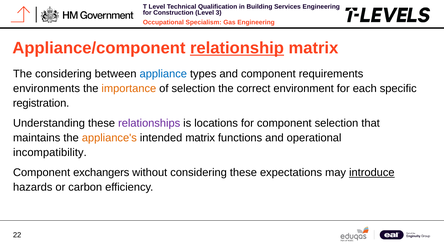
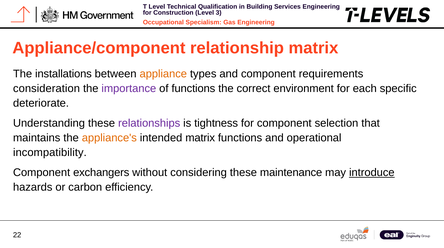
relationship underline: present -> none (237, 48)
The considering: considering -> installations (63, 74)
appliance colour: blue -> orange (163, 74)
environments: environments -> consideration (46, 89)
importance colour: orange -> purple (129, 89)
of selection: selection -> functions (193, 89)
registration: registration -> deteriorate (41, 103)
locations: locations -> tightness (216, 123)
expectations: expectations -> maintenance (291, 173)
